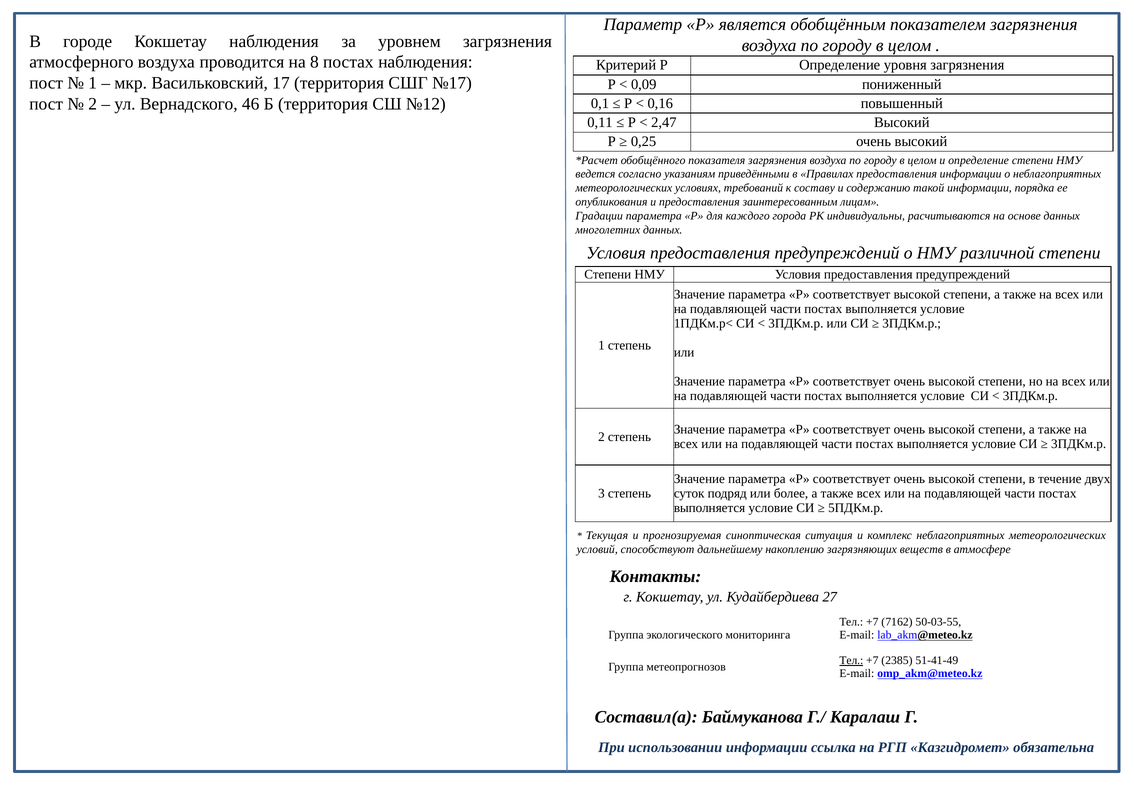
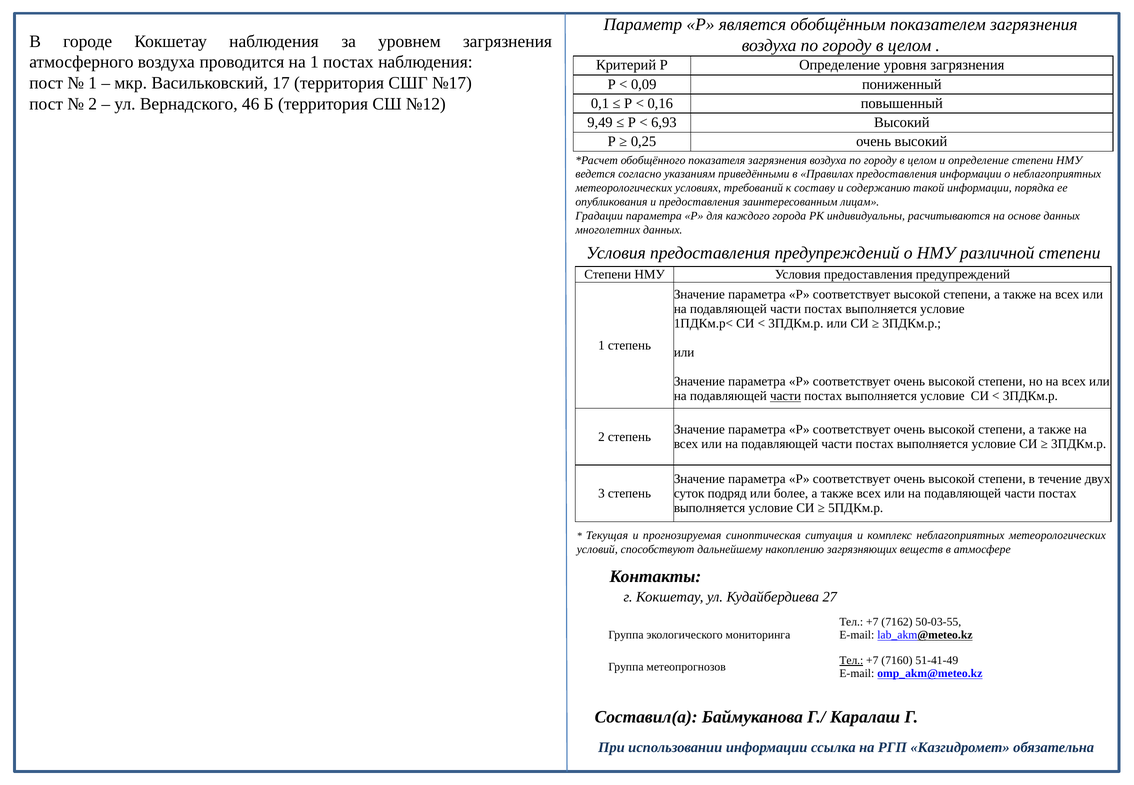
на 8: 8 -> 1 (314, 62)
0,11: 0,11 -> 9,49 (600, 122)
2,47: 2,47 -> 6,93 (664, 122)
части underline: none -> present (786, 396)
2385: 2385 -> 7160 (897, 661)
